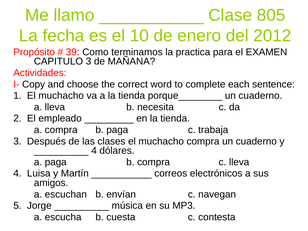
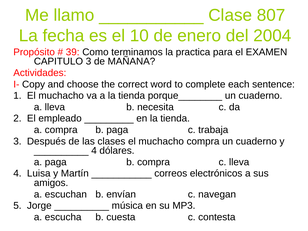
805: 805 -> 807 (271, 15)
2012: 2012 -> 2004 (272, 36)
